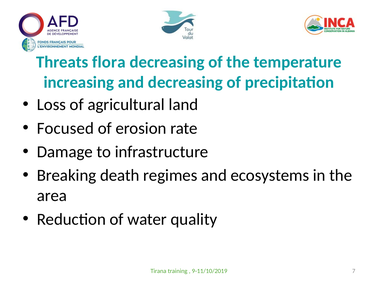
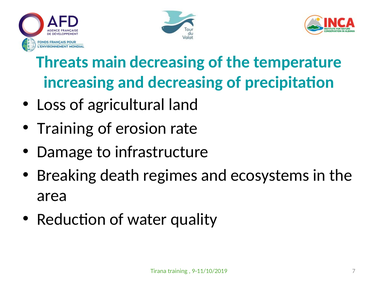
flora: flora -> main (109, 62)
Focused: Focused -> Training (65, 128)
